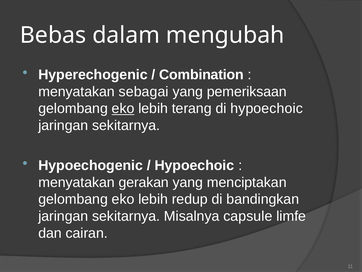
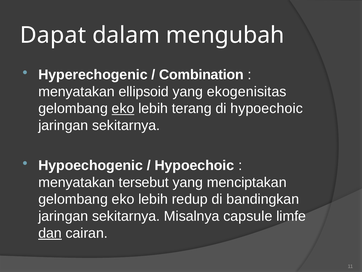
Bebas: Bebas -> Dapat (53, 35)
sebagai: sebagai -> ellipsoid (144, 91)
pemeriksaan: pemeriksaan -> ekogenisitas (247, 91)
gerakan: gerakan -> tersebut (144, 182)
dan underline: none -> present (50, 233)
